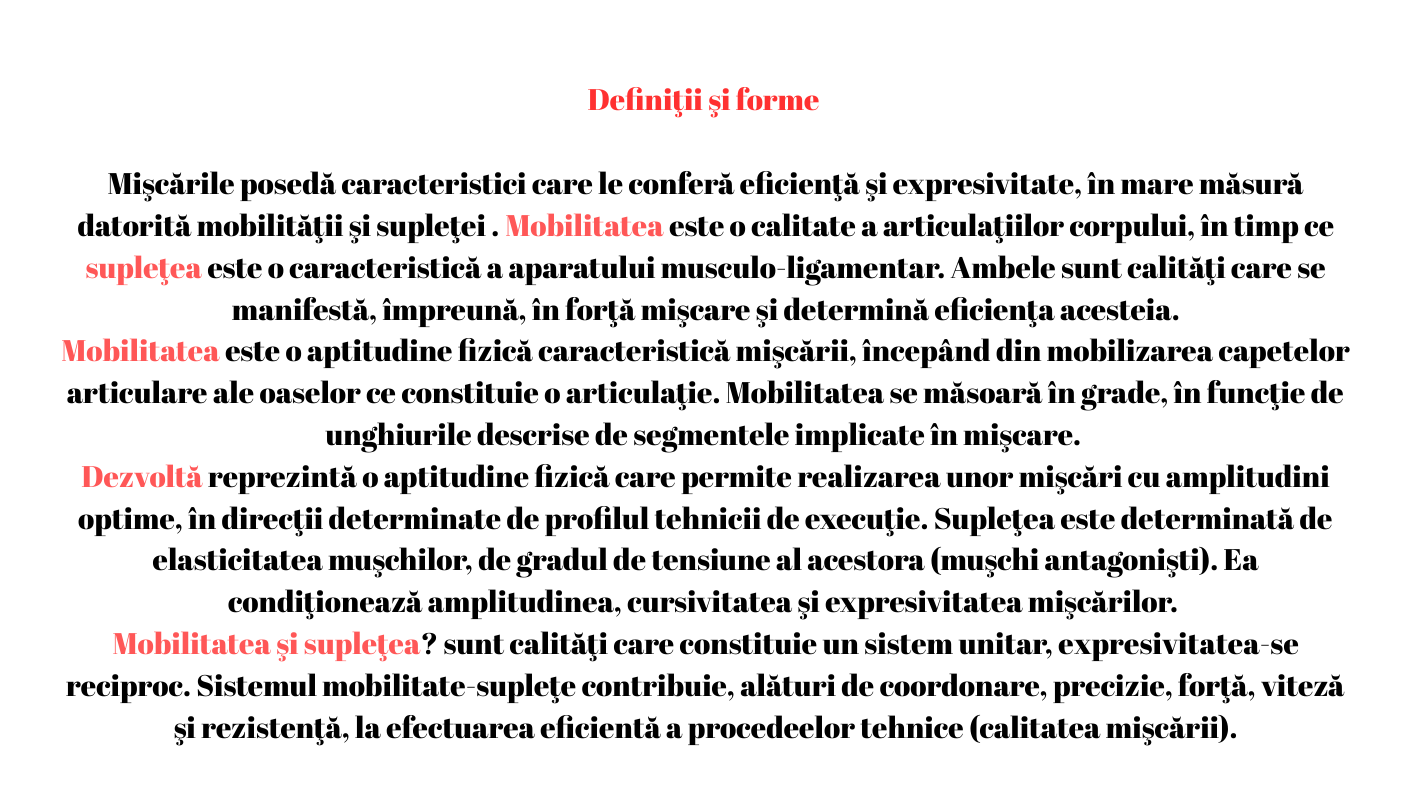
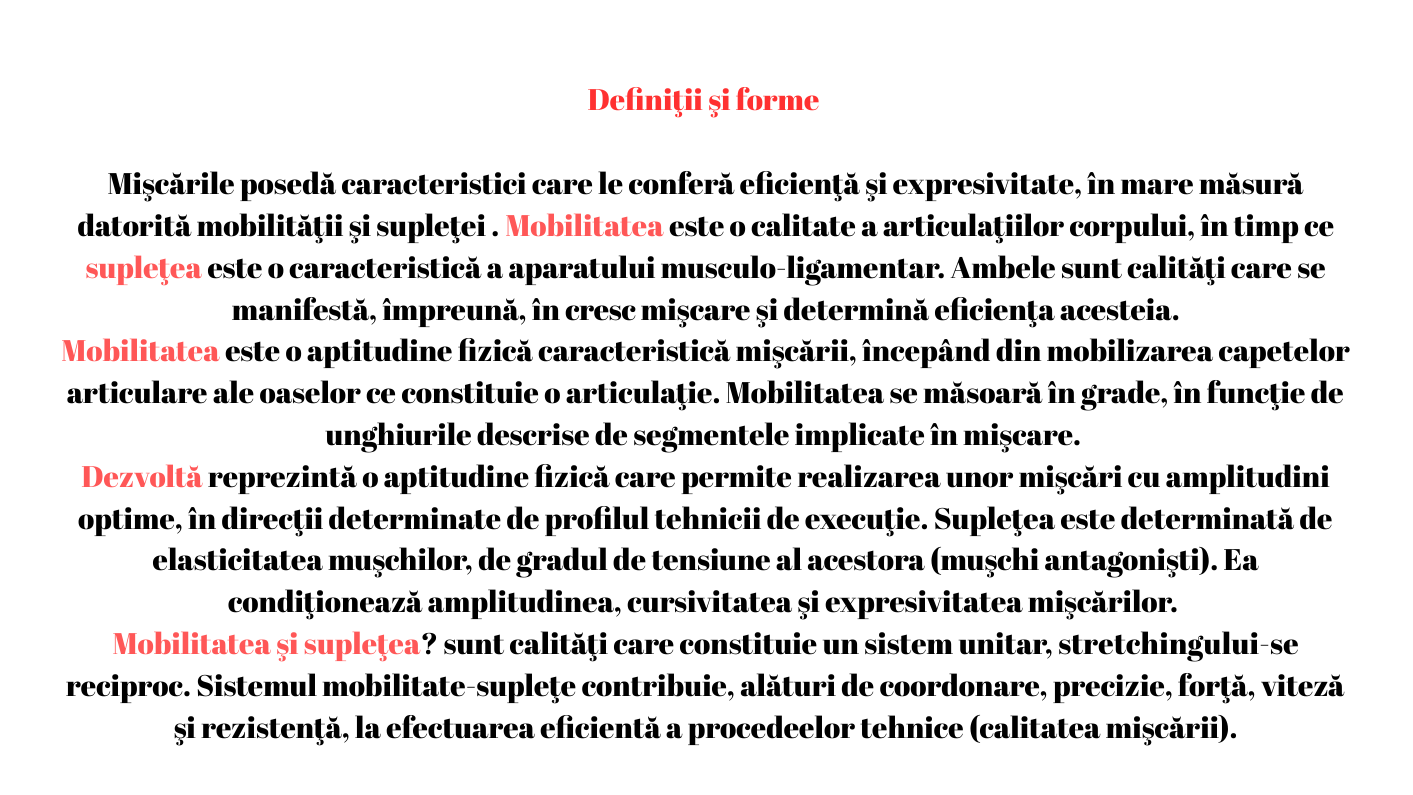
în forţă: forţă -> cresc (601, 310)
expresivitatea-se: expresivitatea-se -> stretchingului-se (1179, 645)
